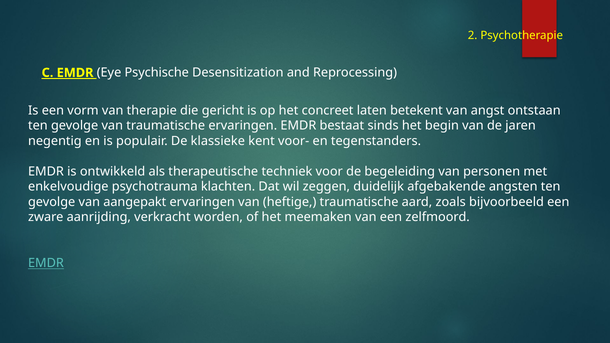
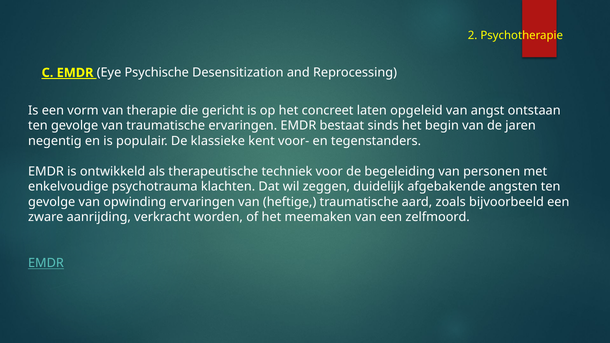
betekent: betekent -> opgeleid (416, 110)
aangepakt: aangepakt -> opwinding (135, 202)
